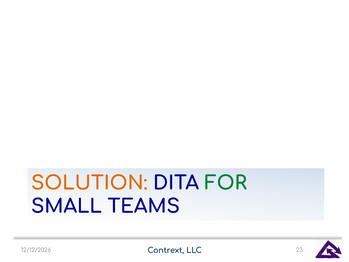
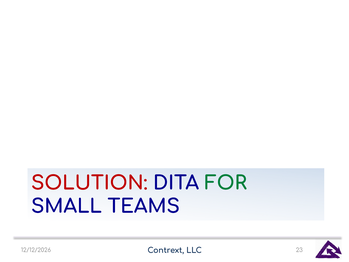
SOLUTION colour: orange -> red (89, 183)
